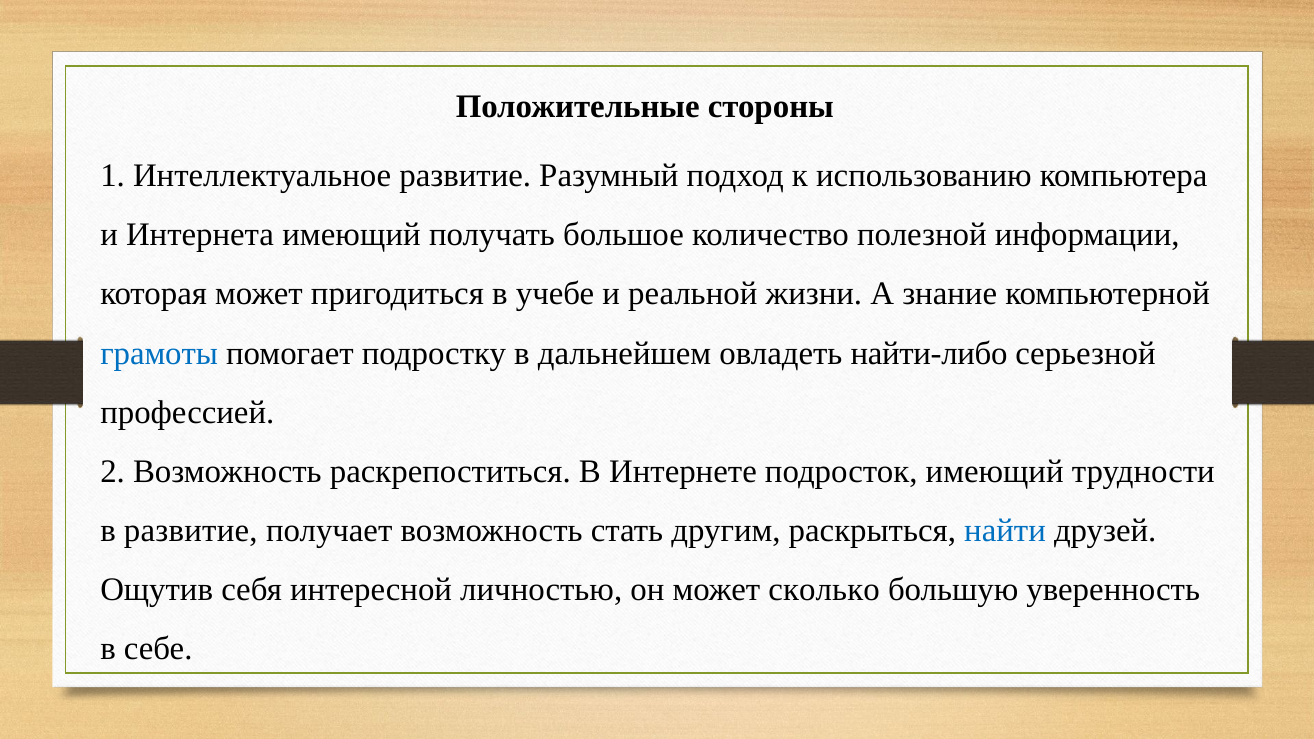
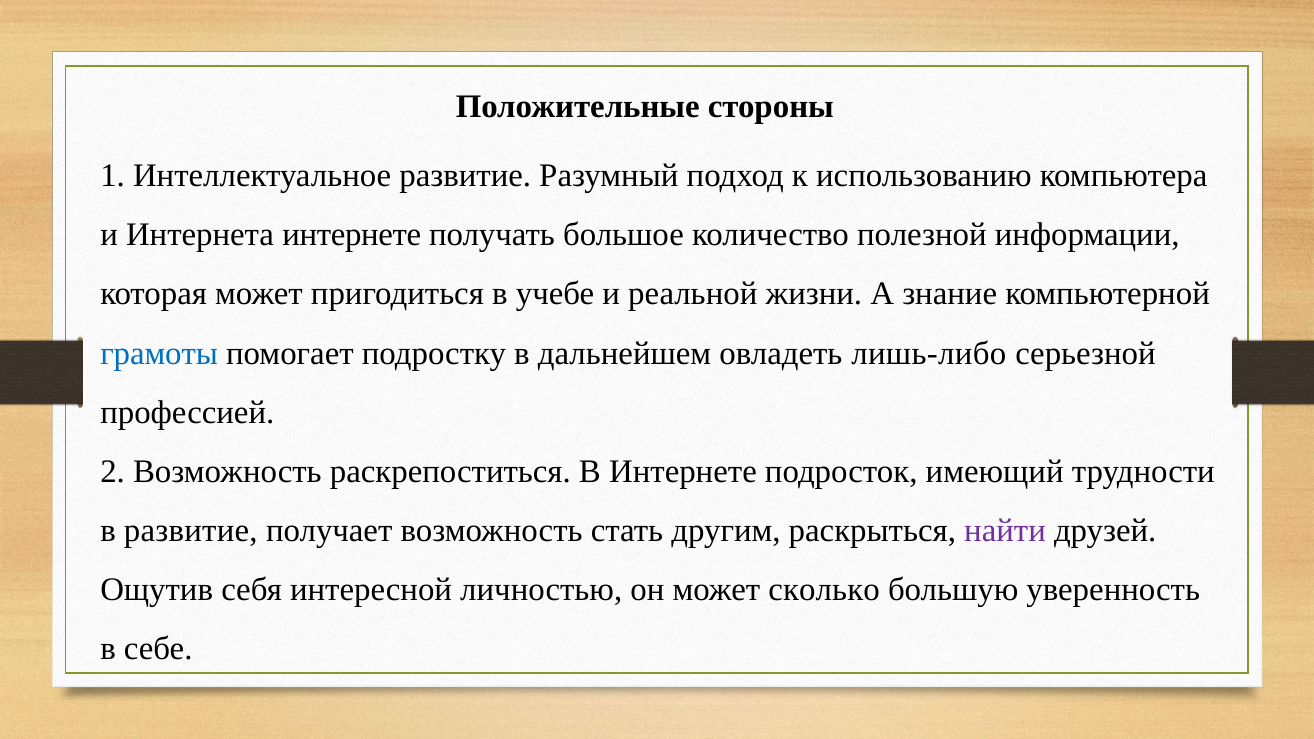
Интернета имеющий: имеющий -> интернете (352, 235)
найти-либо: найти-либо -> лишь-либо (929, 353)
найти colour: blue -> purple (1005, 531)
